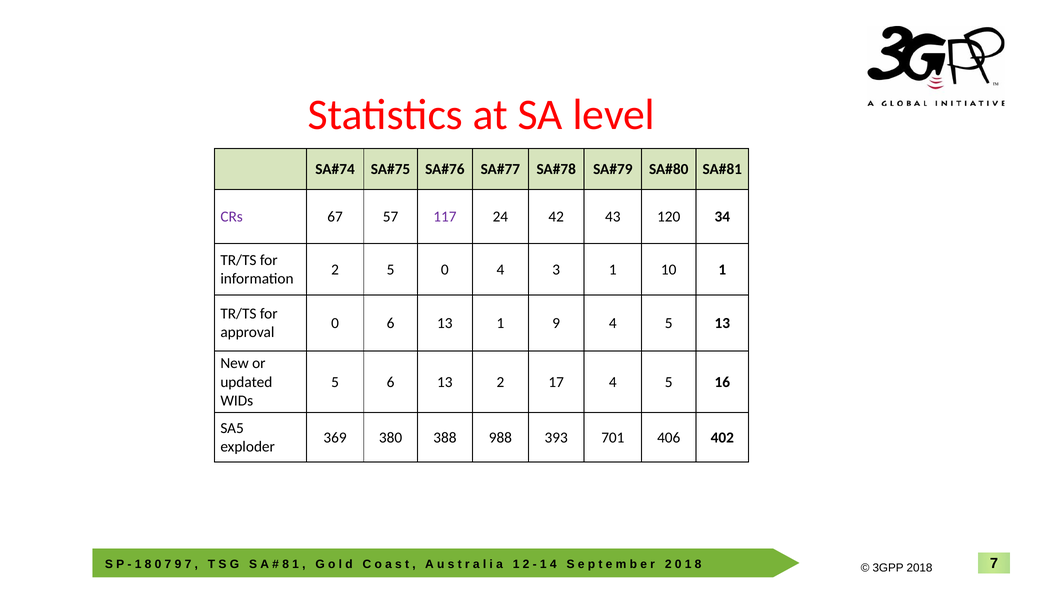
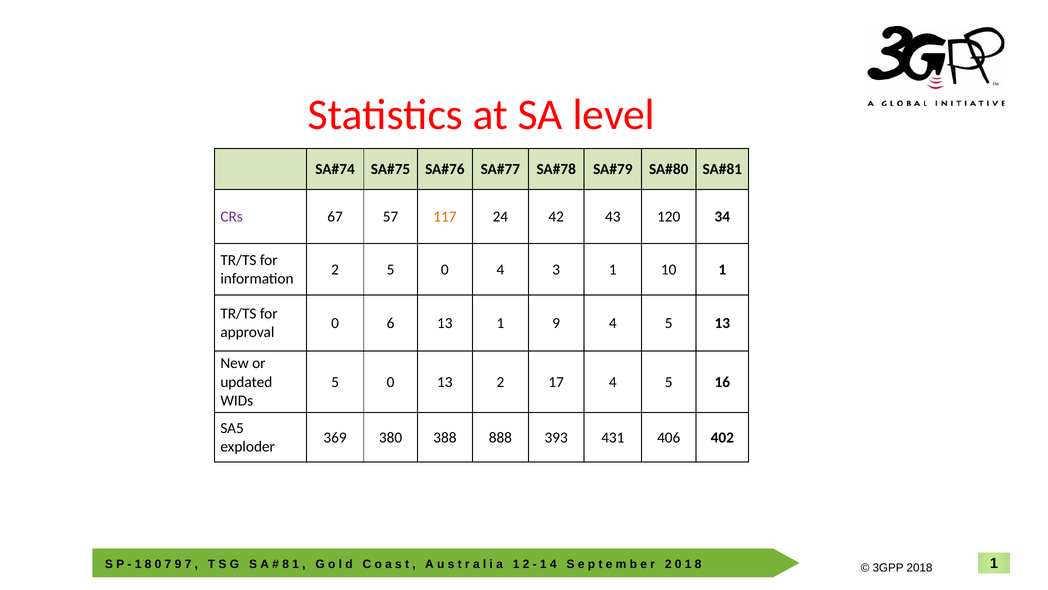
117 colour: purple -> orange (445, 217)
6: 6 -> 0 (391, 382)
988: 988 -> 888 (500, 437)
701: 701 -> 431 (613, 437)
7: 7 -> 1 (994, 563)
